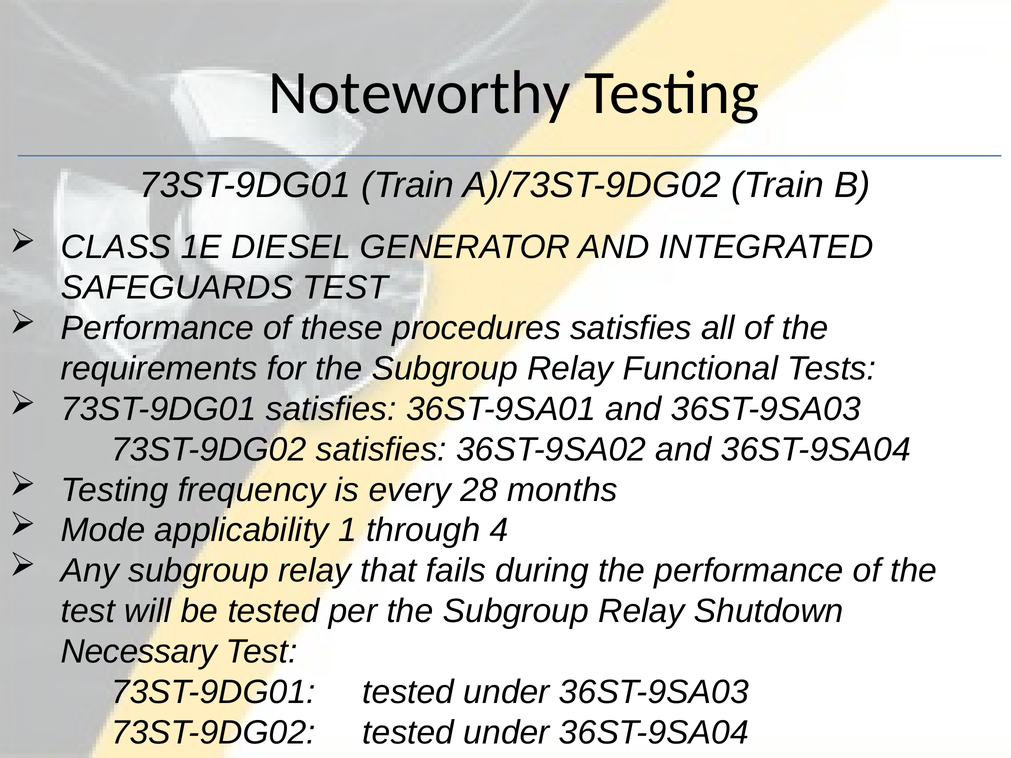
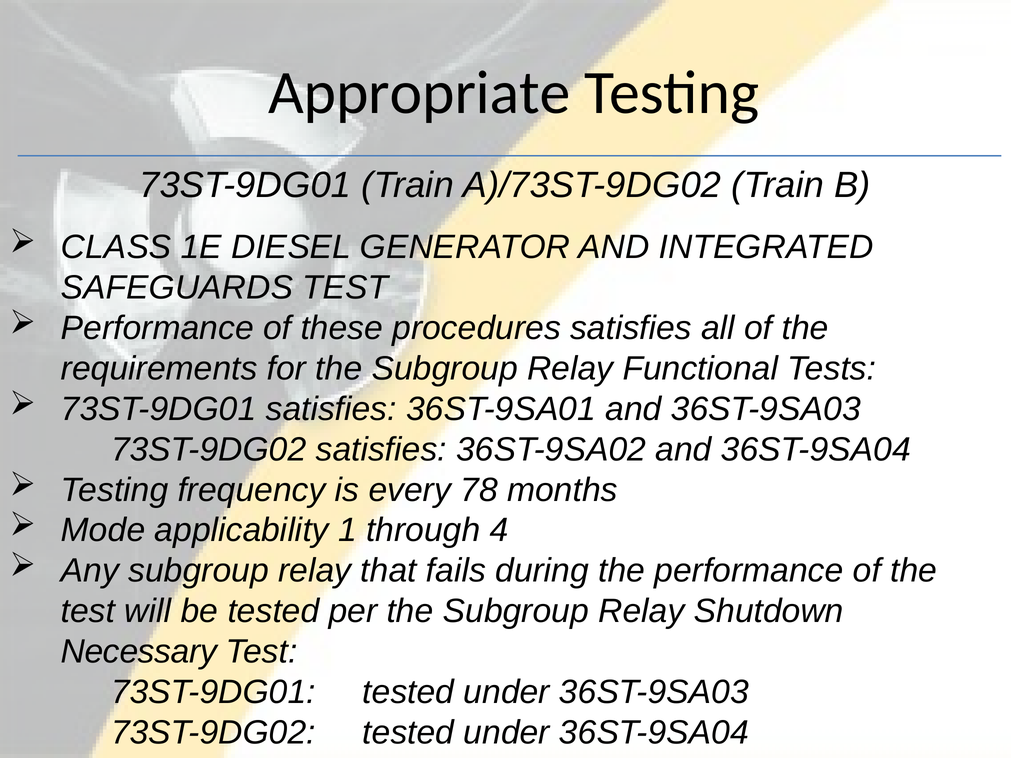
Noteworthy: Noteworthy -> Appropriate (419, 93)
28: 28 -> 78 (479, 490)
